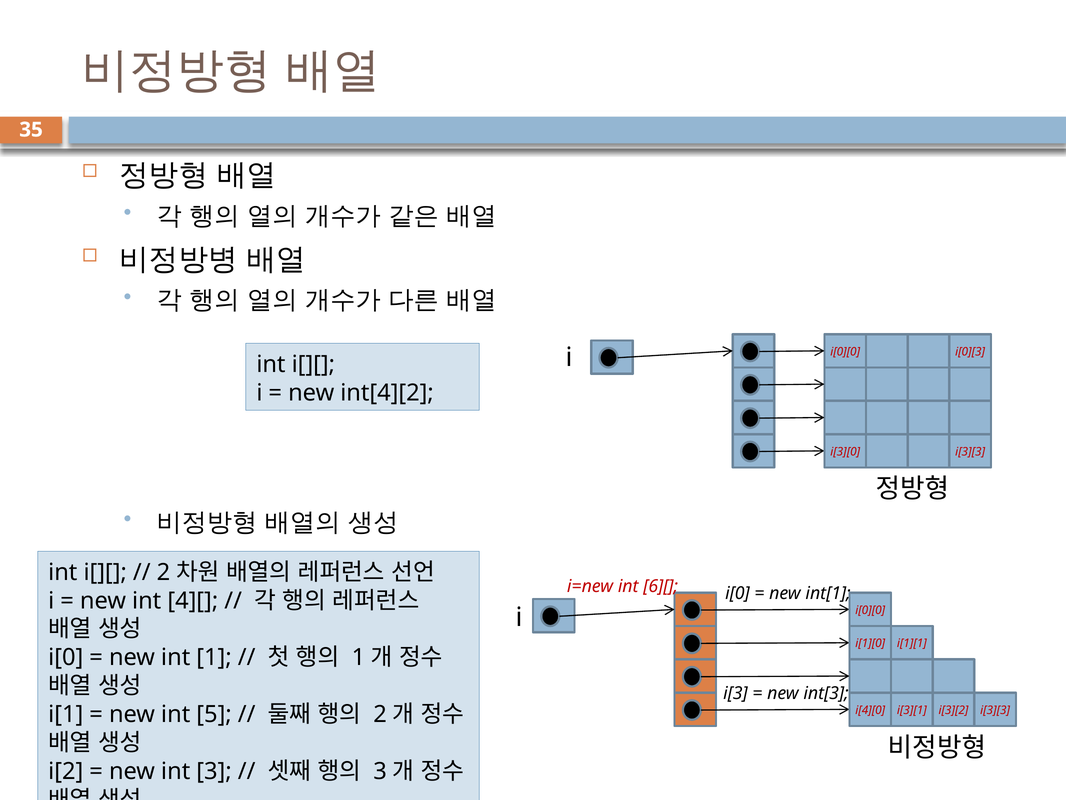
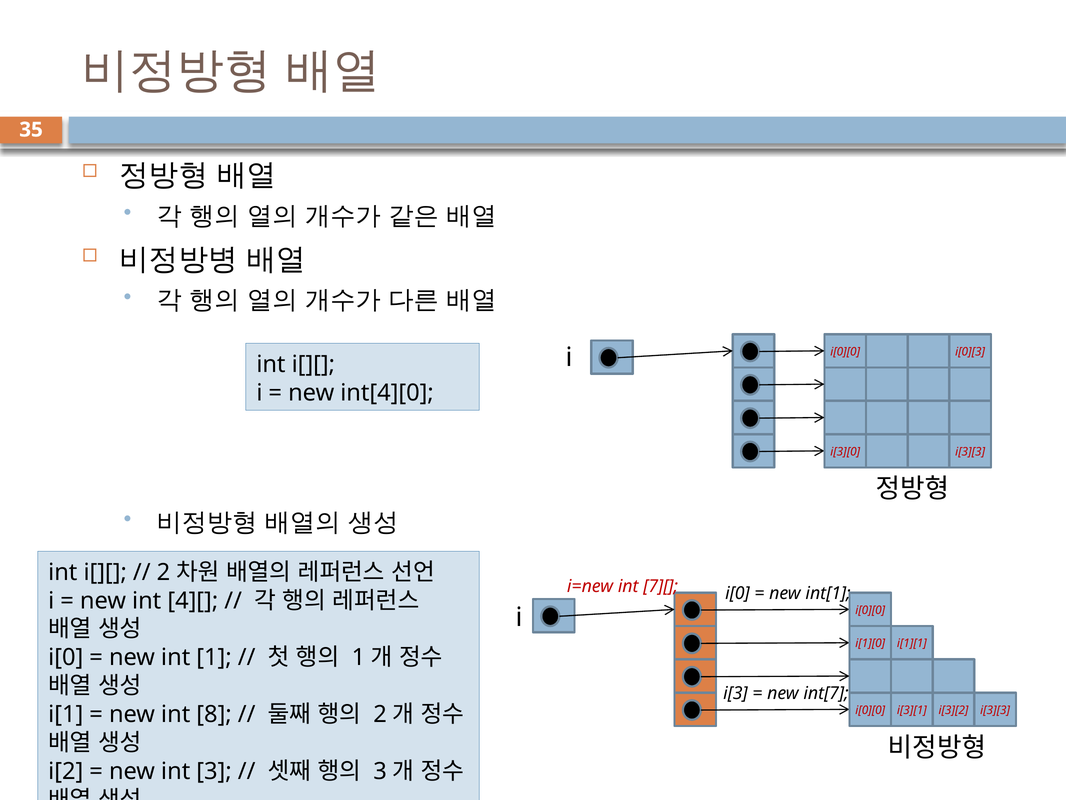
int[4][2: int[4][2 -> int[4][0 (387, 392)
6][: 6][ -> 7][ (661, 586)
int[3: int[3 -> int[7 (826, 693)
i[4][0: i[4][0 -> i[0][0 (870, 710)
5: 5 -> 8 (214, 714)
